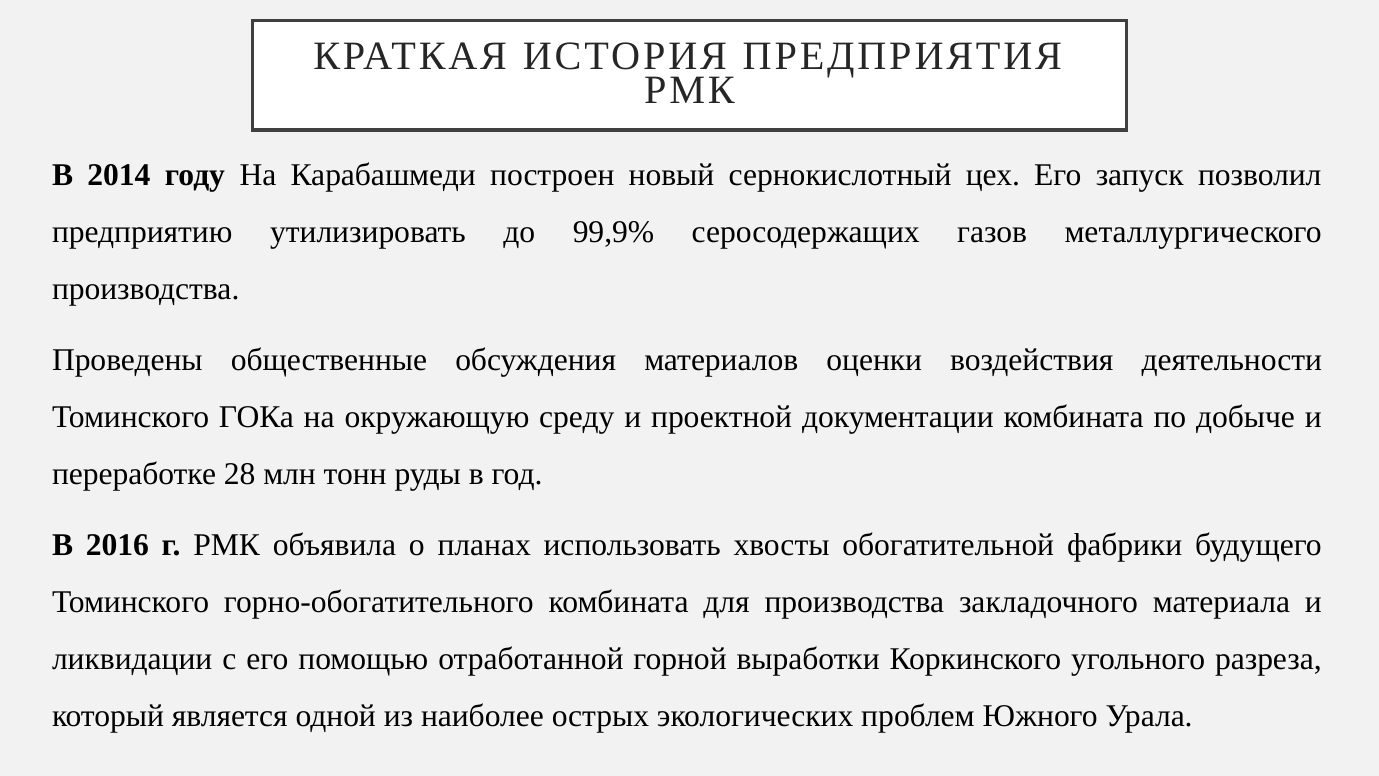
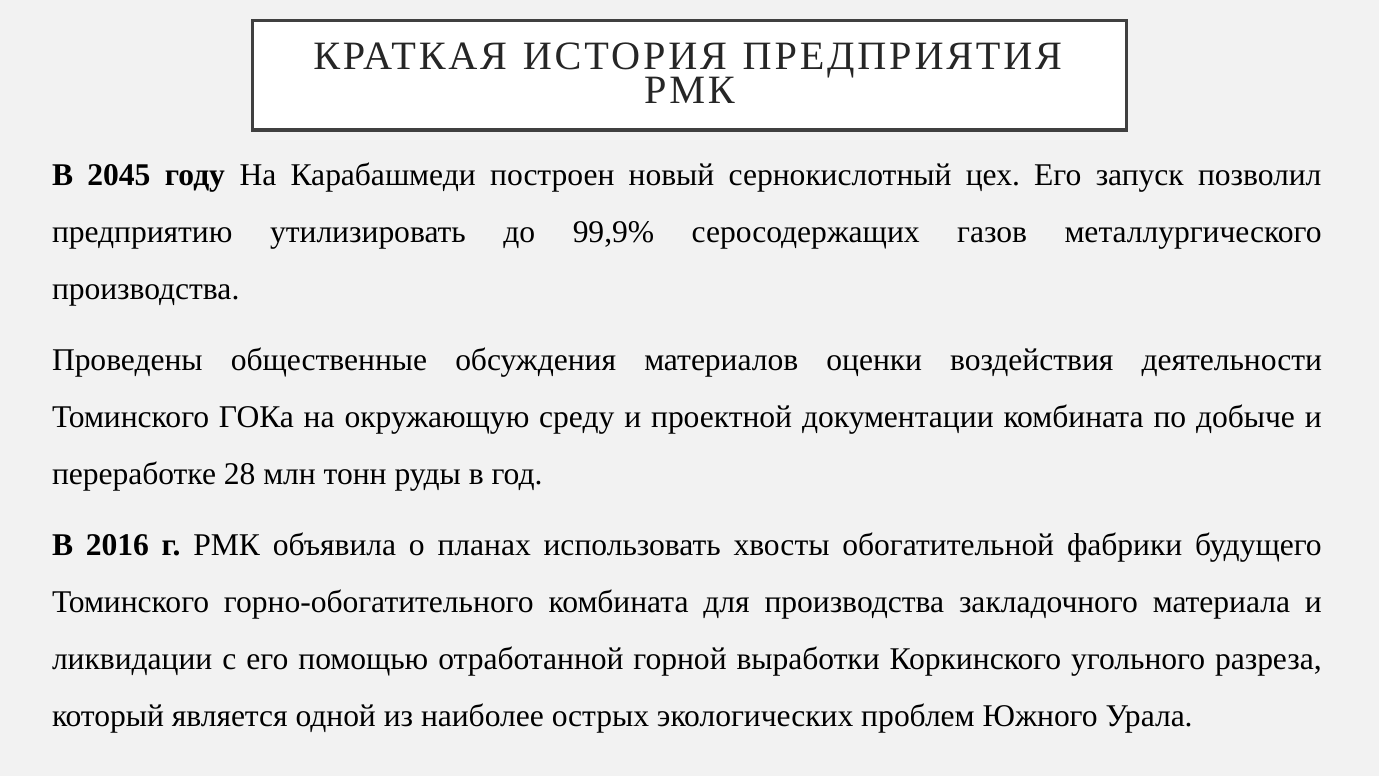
2014: 2014 -> 2045 (119, 175)
